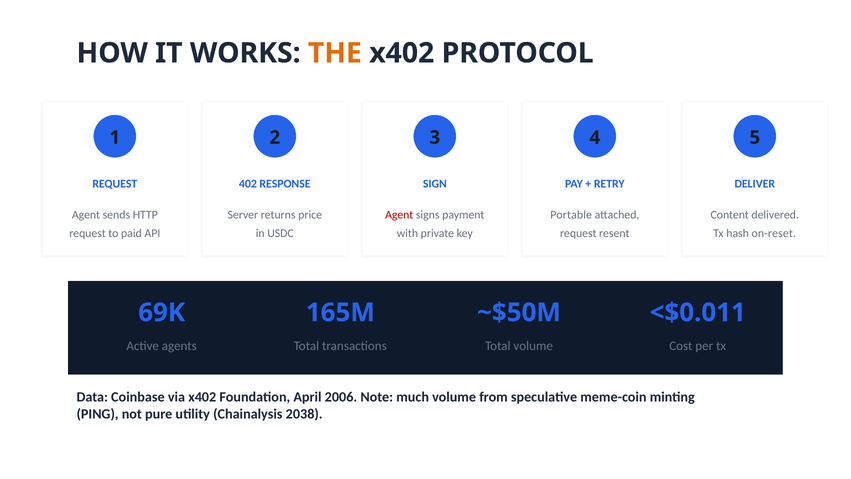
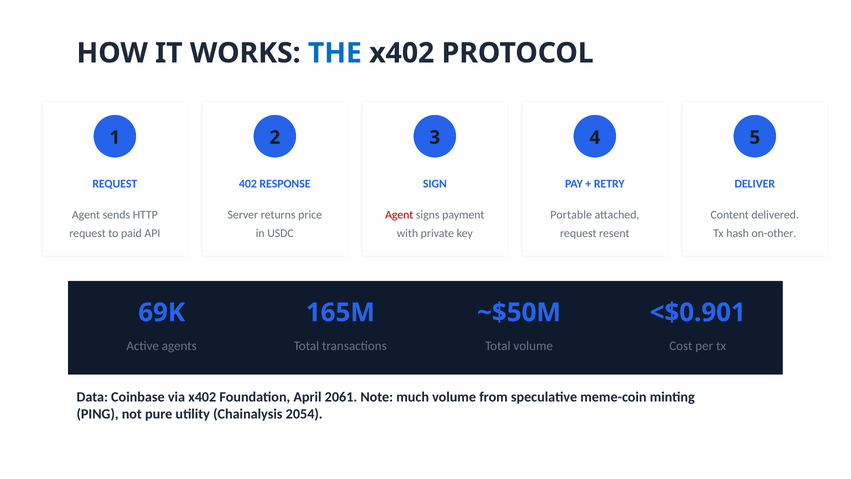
THE colour: orange -> blue (335, 53)
on-reset: on-reset -> on-other (774, 233)
<$0.011: <$0.011 -> <$0.901 (698, 312)
2006: 2006 -> 2061 (341, 397)
2038: 2038 -> 2054 (304, 414)
